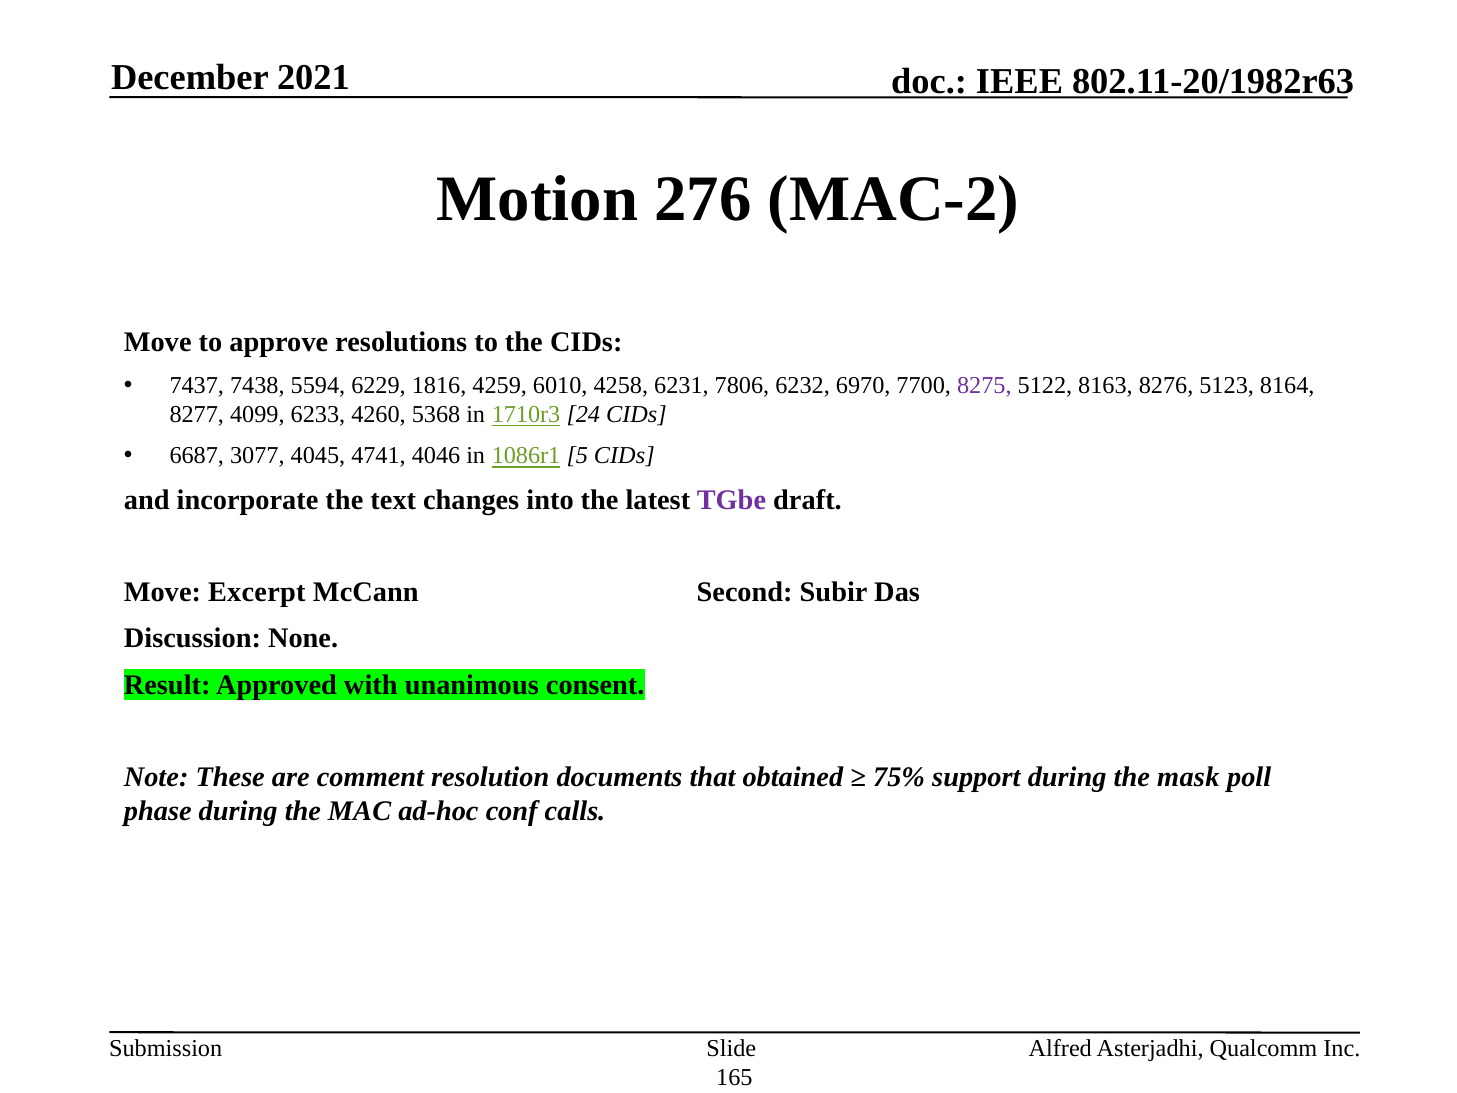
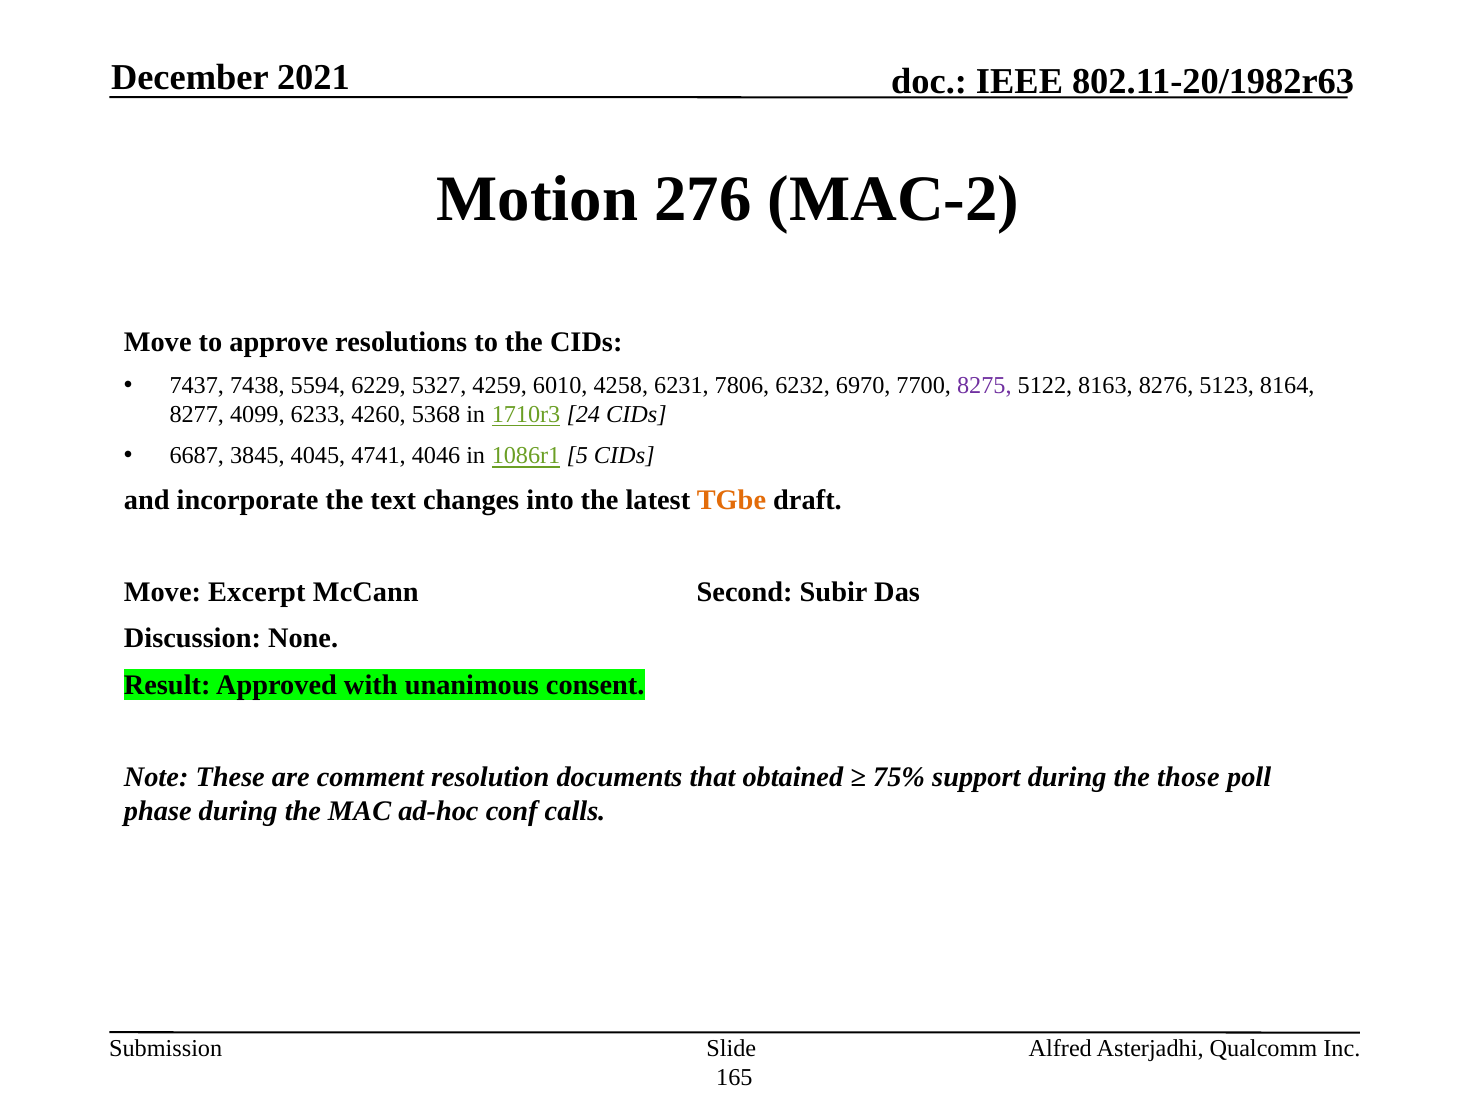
1816: 1816 -> 5327 (439, 385)
3077: 3077 -> 3845 (257, 456)
TGbe colour: purple -> orange (731, 500)
mask: mask -> those (1188, 777)
